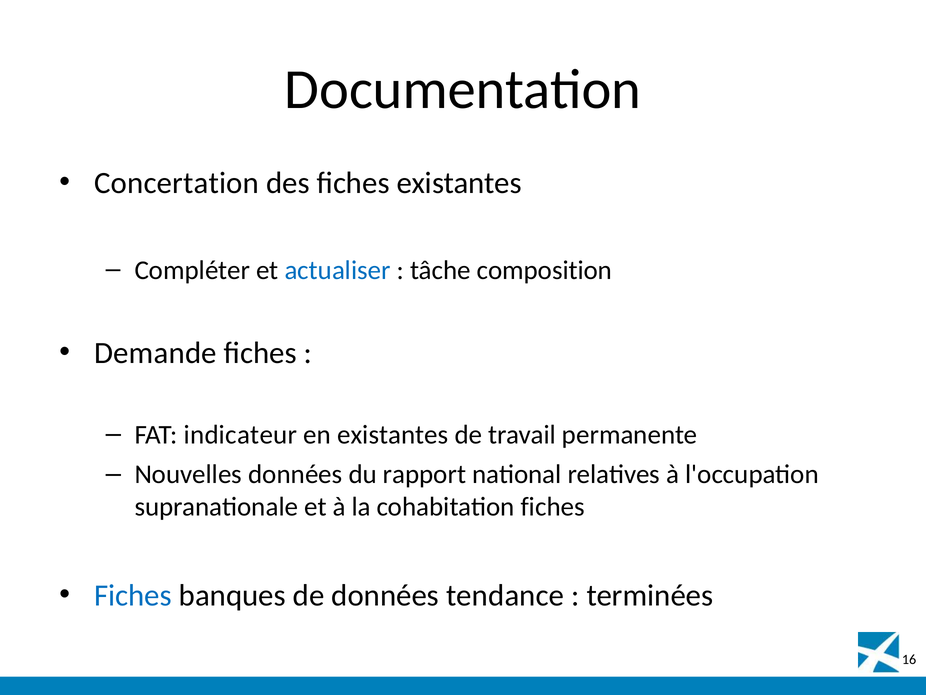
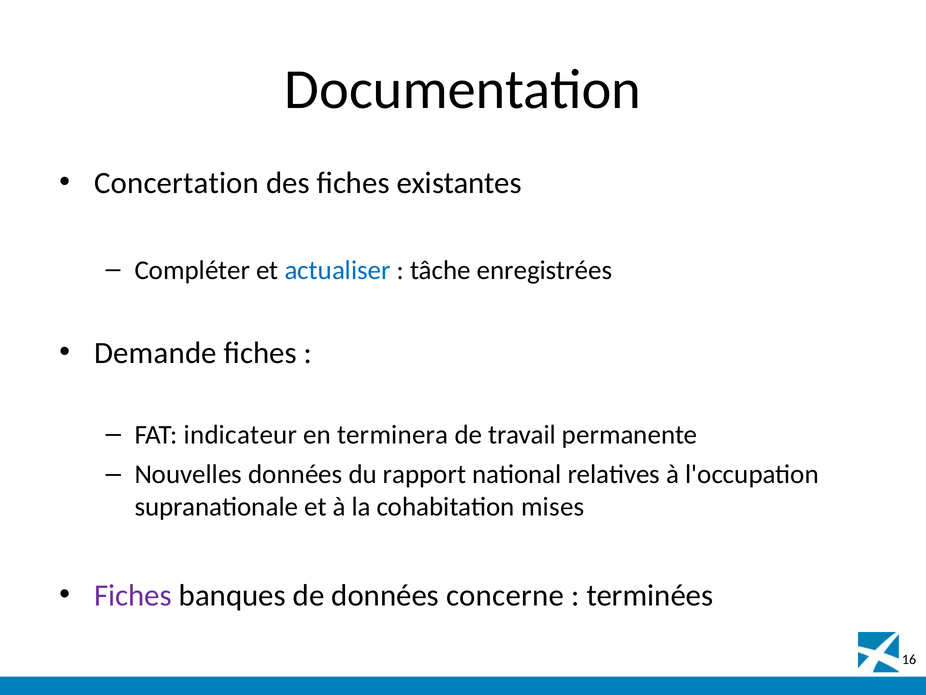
composition: composition -> enregistrées (544, 270)
en existantes: existantes -> terminera (393, 434)
cohabitation fiches: fiches -> mises (553, 507)
Fiches colour: blue -> purple (133, 595)
tendance: tendance -> concerne (505, 595)
